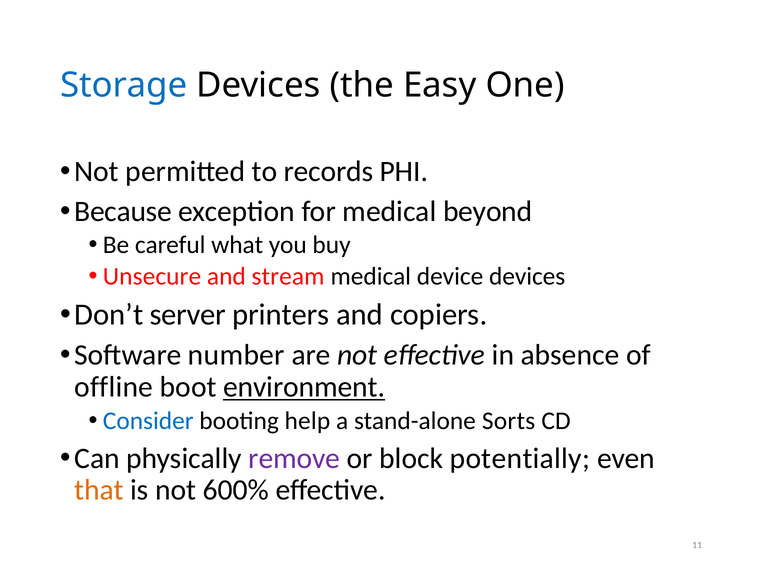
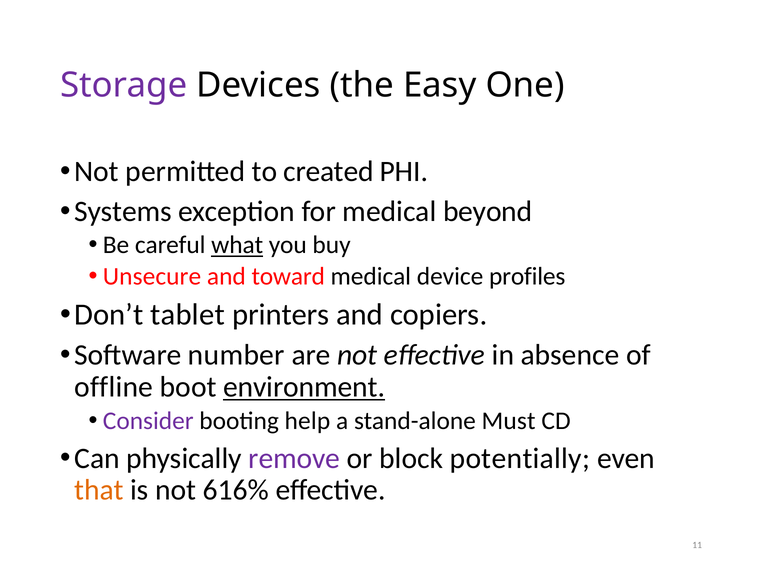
Storage colour: blue -> purple (124, 85)
records: records -> created (329, 172)
Because: Because -> Systems (123, 212)
what underline: none -> present (237, 245)
stream: stream -> toward (288, 277)
device devices: devices -> profiles (527, 277)
server: server -> tablet (188, 315)
Consider colour: blue -> purple (148, 421)
Sorts: Sorts -> Must (509, 421)
600%: 600% -> 616% (236, 491)
